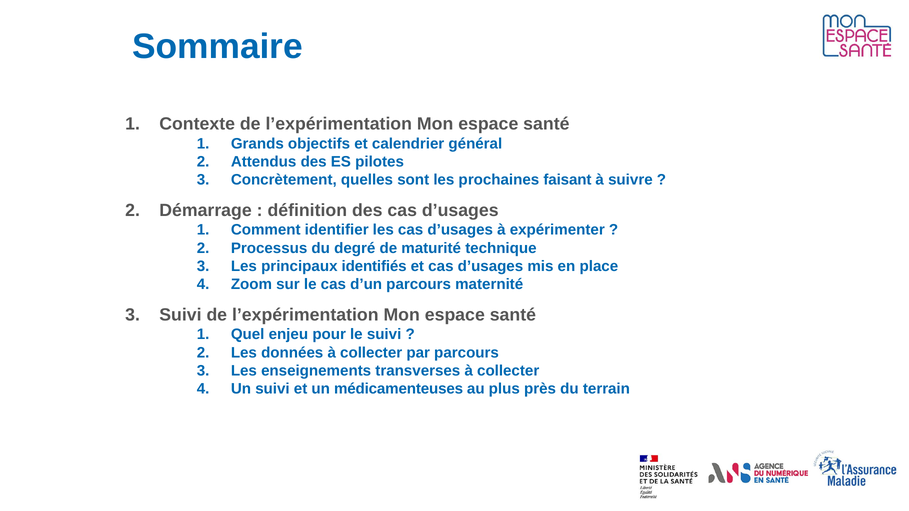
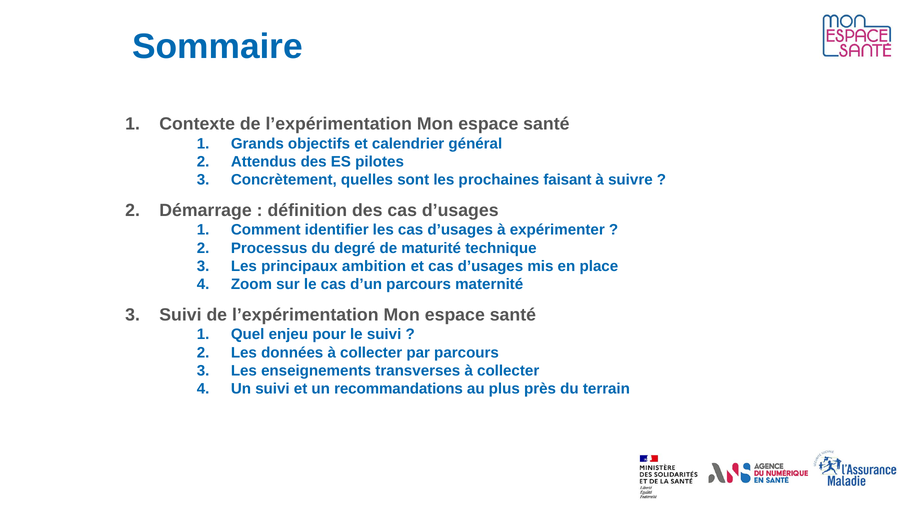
identifiés: identifiés -> ambition (374, 266)
médicamenteuses: médicamenteuses -> recommandations (399, 389)
